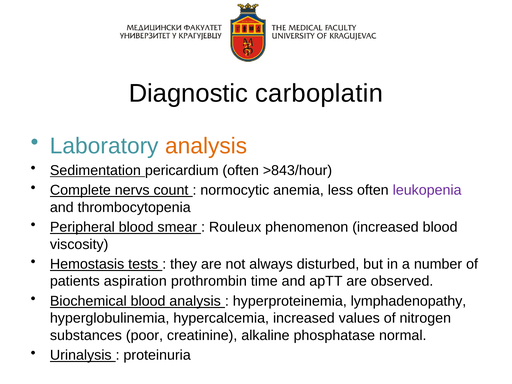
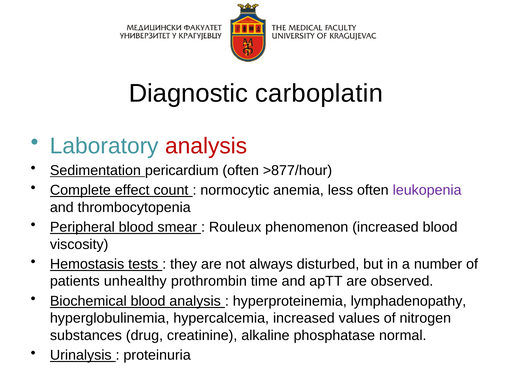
analysis colour: orange -> red (206, 146)
>843/hour: >843/hour -> >877/hour (297, 170)
nervs: nervs -> effect (132, 190)
aspiration: aspiration -> unhealthy (135, 281)
poor: poor -> drug (144, 335)
